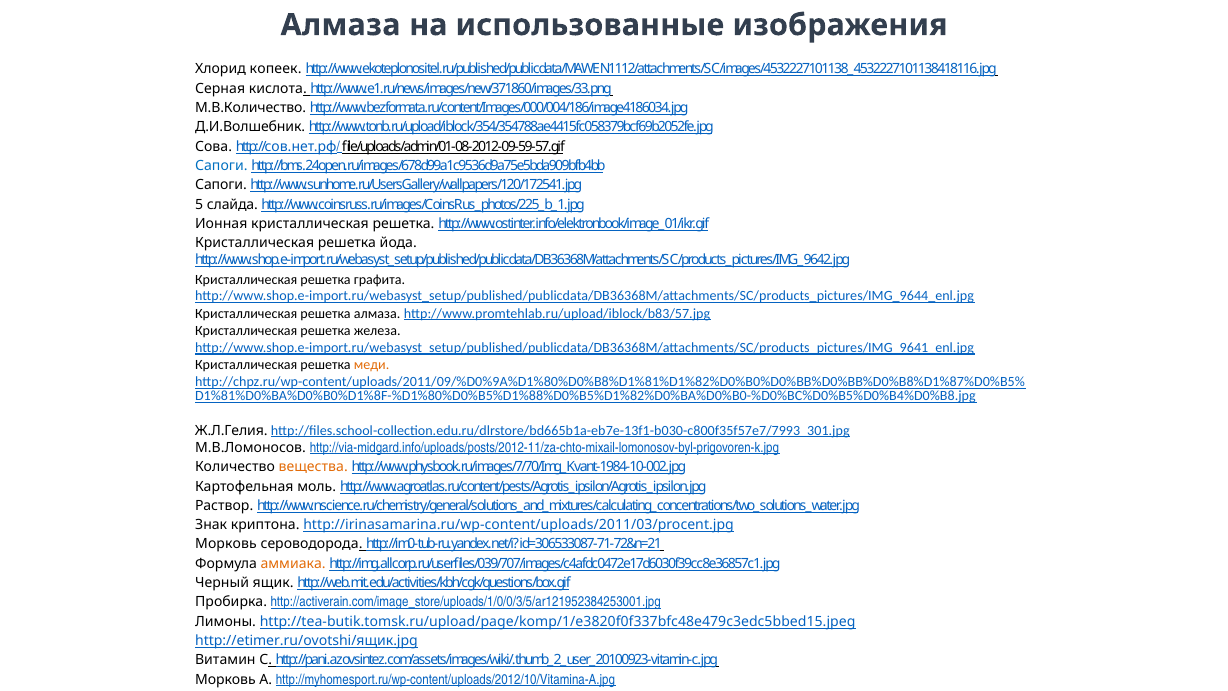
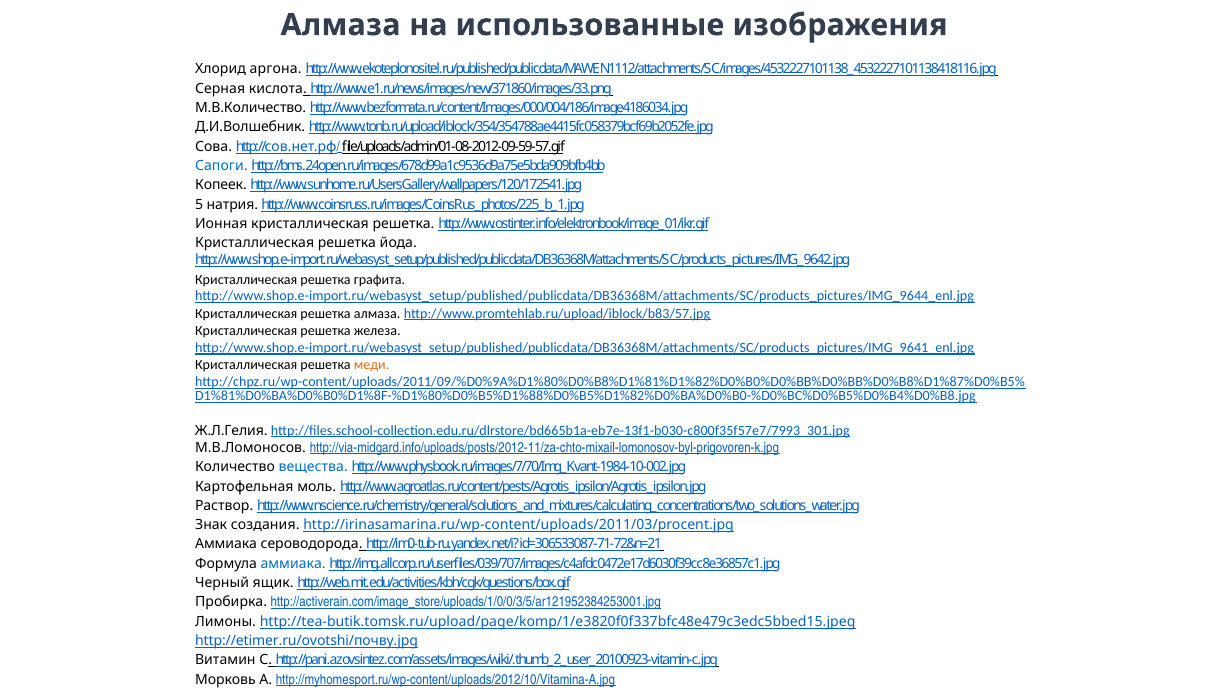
копеек: копеек -> аргона (276, 69)
Сапоги: Сапоги -> Копеек (221, 185)
слайда: слайда -> натрия (232, 204)
вещества colour: orange -> blue (313, 467)
криптона: криптона -> создания (265, 525)
Морковь: Морковь -> Аммиака (226, 544)
аммиака colour: orange -> blue (293, 563)
http://etimer.ru/ovotshi/ящик.jpg: http://etimer.ru/ovotshi/ящик.jpg -> http://etimer.ru/ovotshi/почву.jpg (307, 641)
